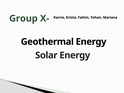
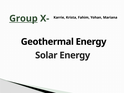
Group underline: none -> present (23, 18)
